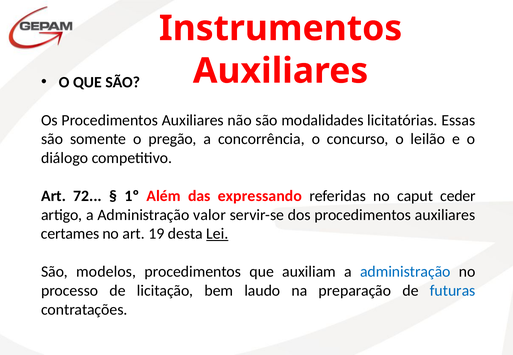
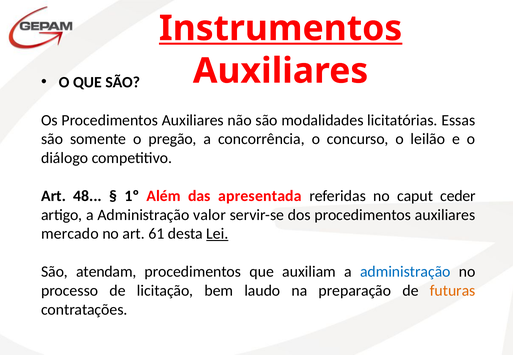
Instrumentos underline: none -> present (281, 28)
72: 72 -> 48 (88, 196)
expressando: expressando -> apresentada (260, 196)
certames: certames -> mercado (70, 234)
19: 19 -> 61 (156, 234)
modelos: modelos -> atendam (106, 272)
futuras colour: blue -> orange (453, 291)
